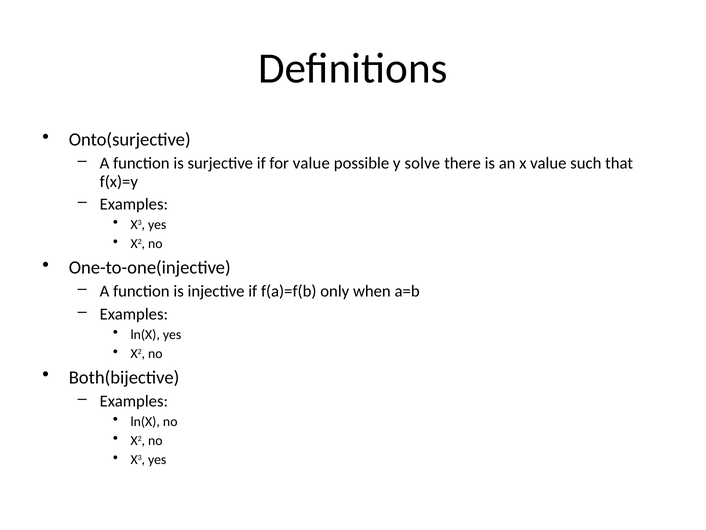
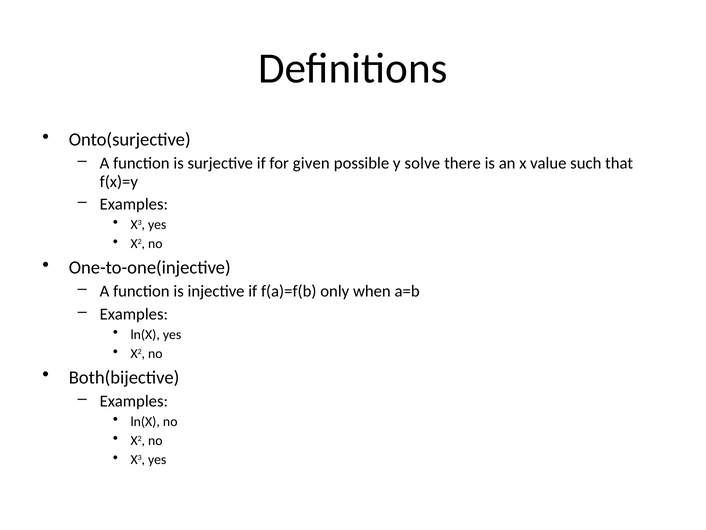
for value: value -> given (311, 163)
